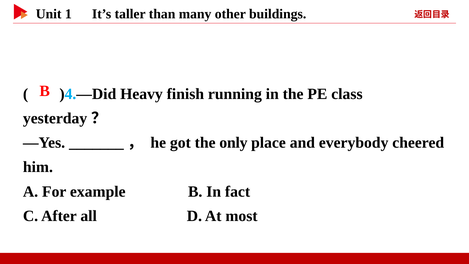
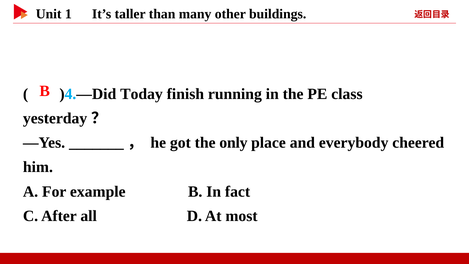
Heavy: Heavy -> Today (141, 94)
